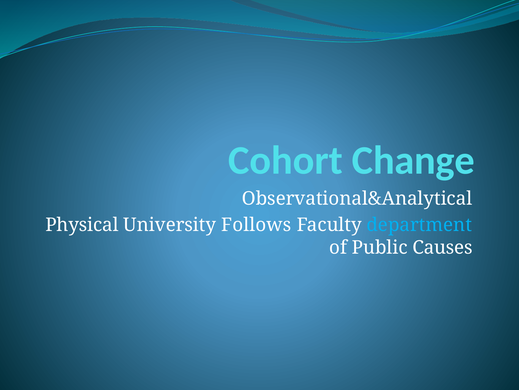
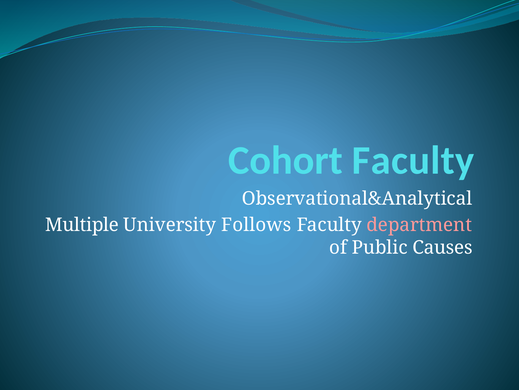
Cohort Change: Change -> Faculty (413, 160)
Physical: Physical -> Multiple (82, 225)
department colour: light blue -> pink (419, 225)
